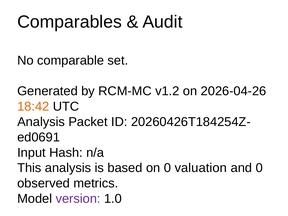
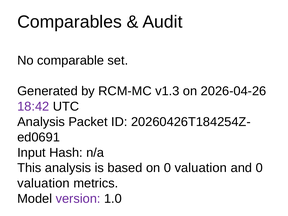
v1.2: v1.2 -> v1.3 (167, 91)
18:42 colour: orange -> purple (33, 106)
observed: observed -> valuation (43, 183)
